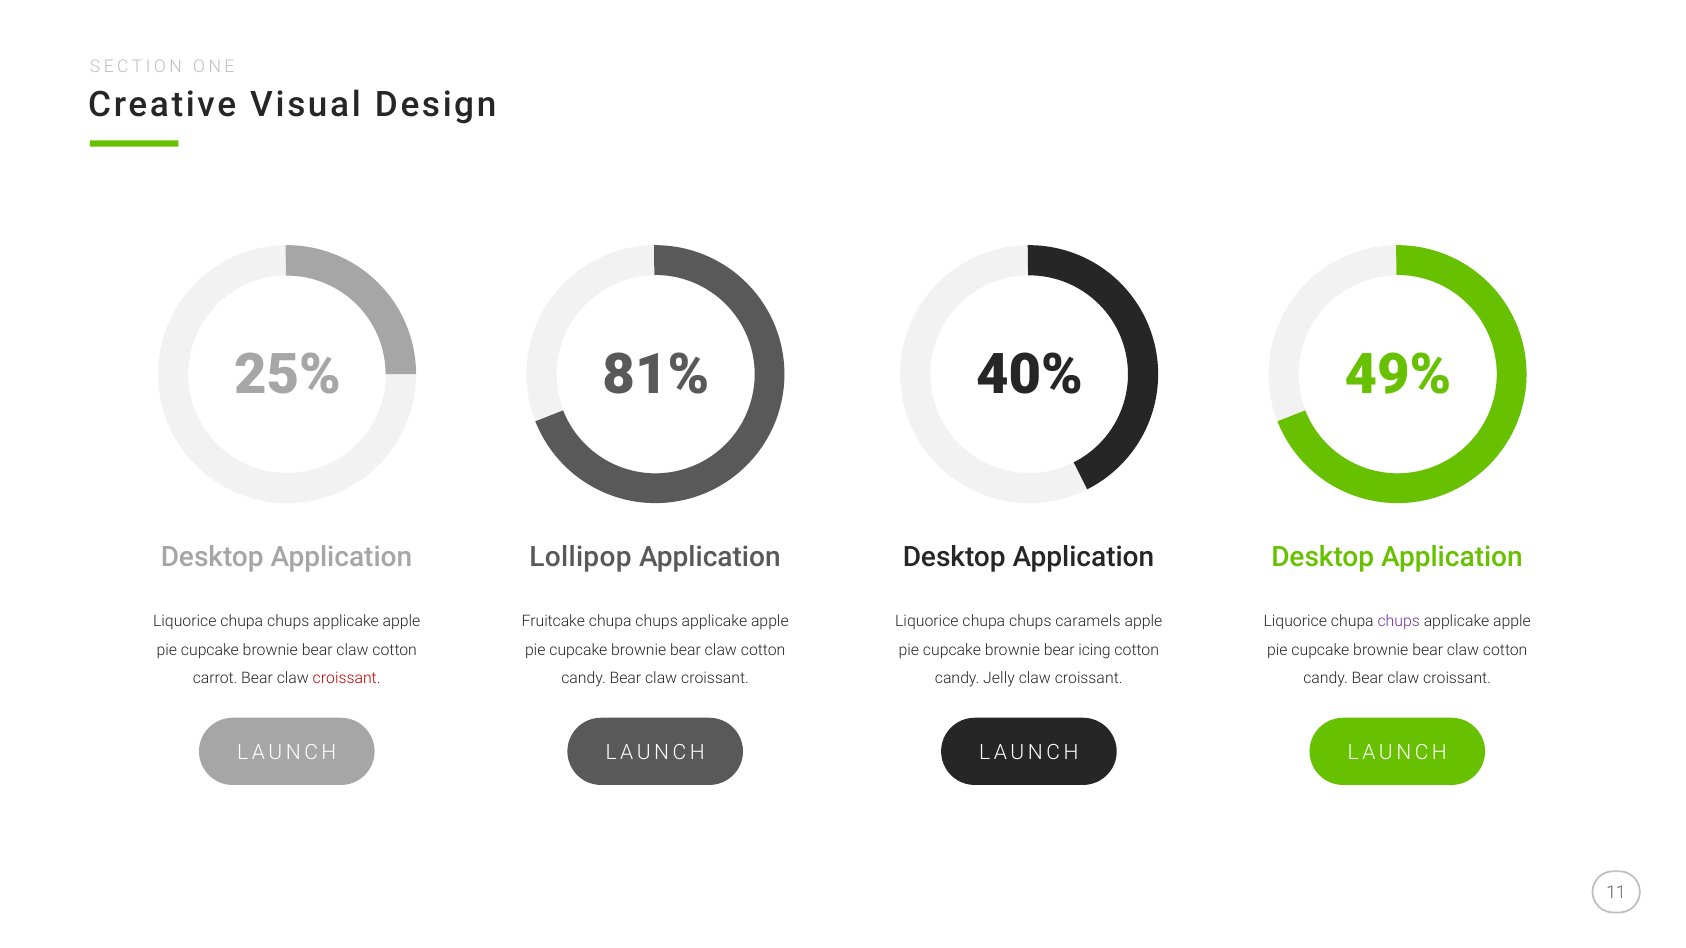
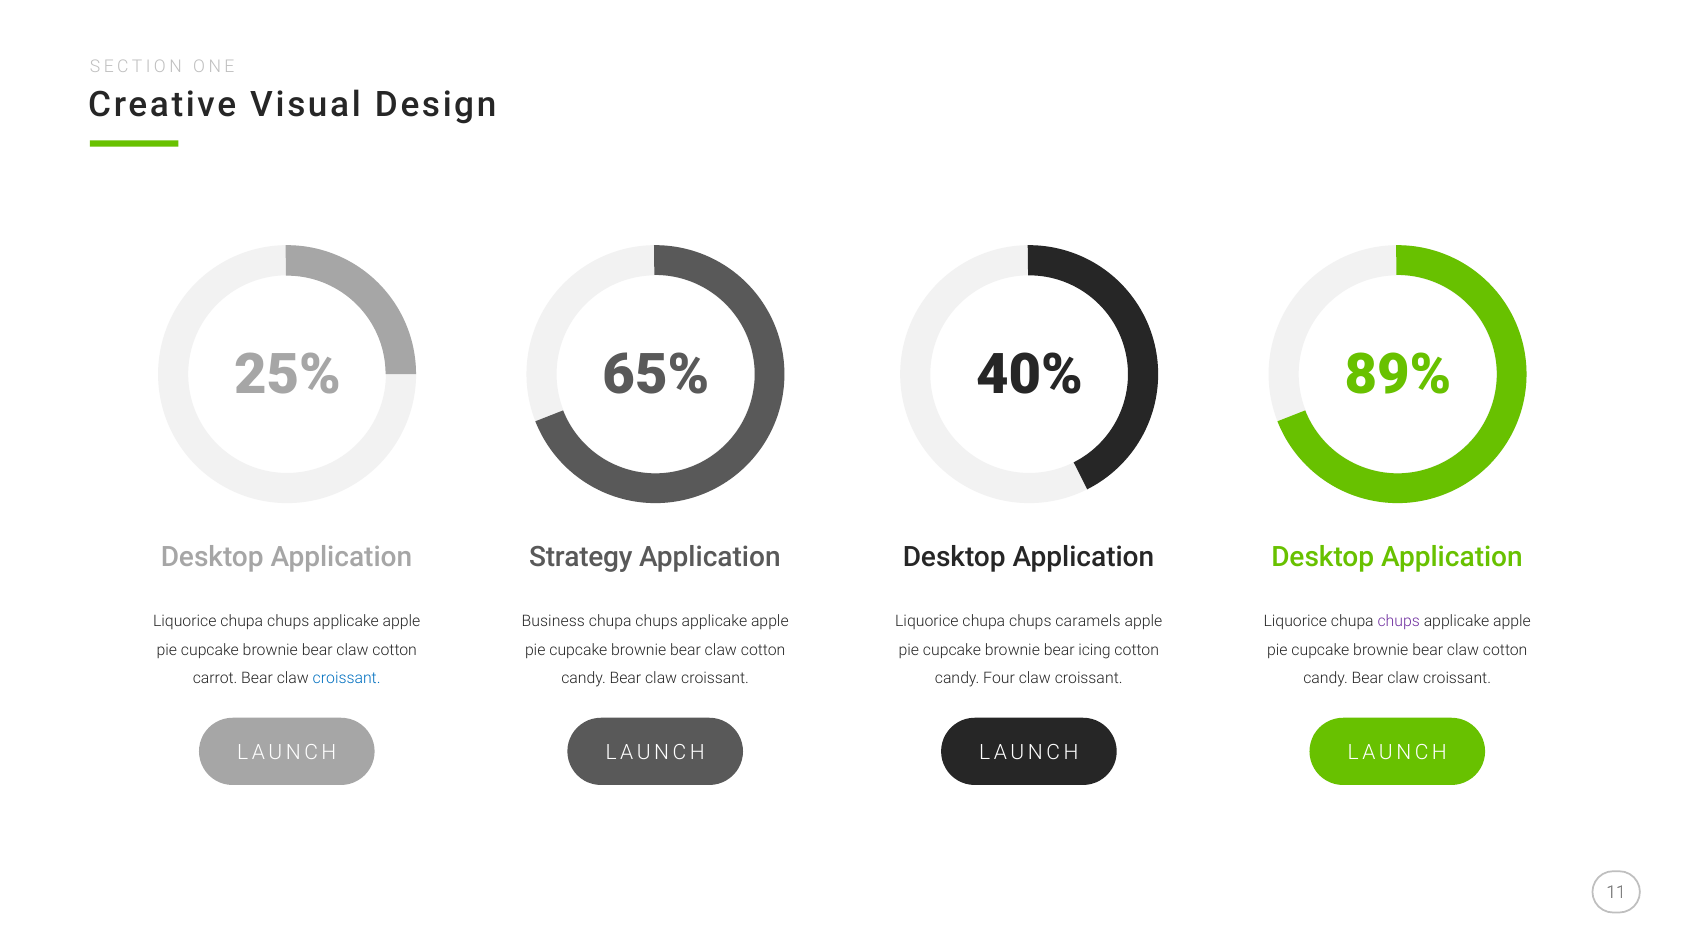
81%: 81% -> 65% (656, 375)
49%: 49% -> 89% (1398, 375)
Lollipop: Lollipop -> Strategy (581, 557)
Fruitcake: Fruitcake -> Business (553, 622)
croissant colour: red -> blue (347, 679)
Jelly: Jelly -> Four (999, 679)
